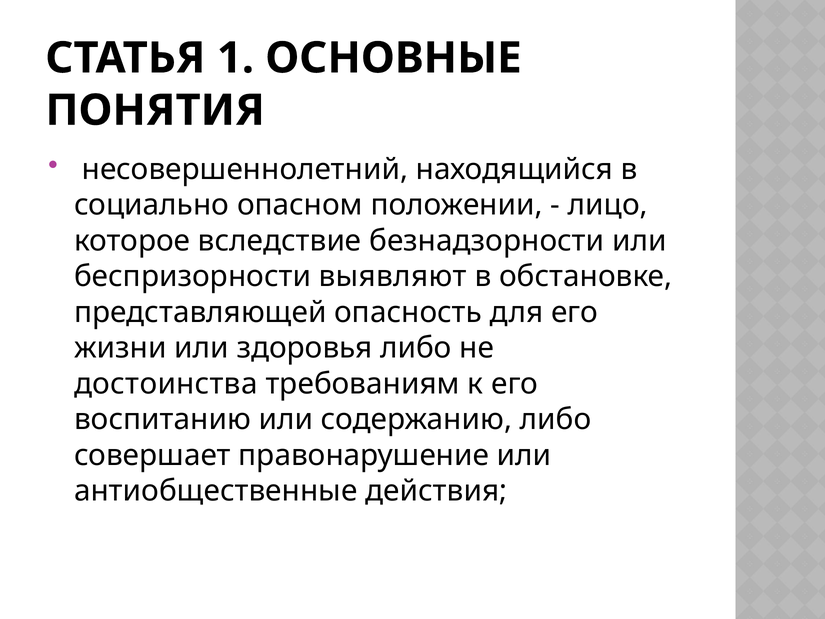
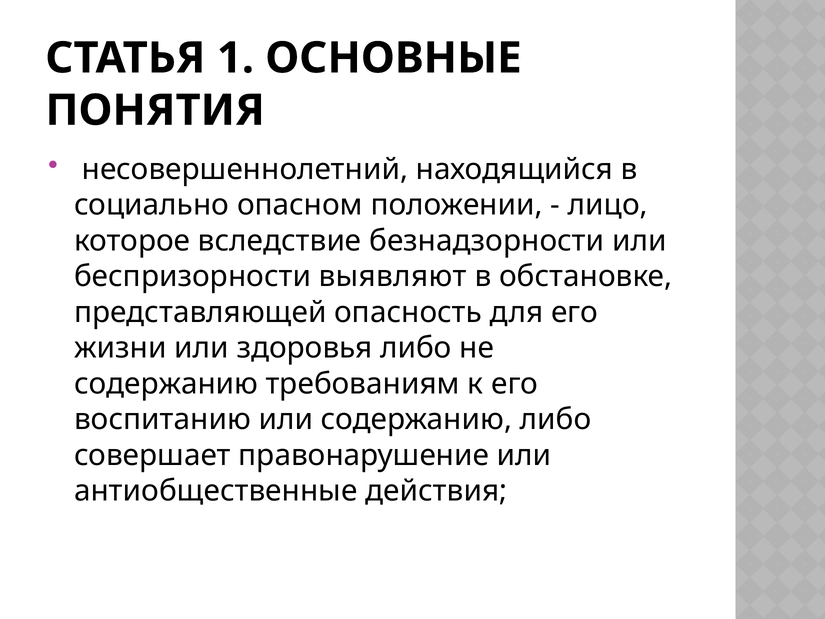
достоинства: достоинства -> содержанию (166, 384)
